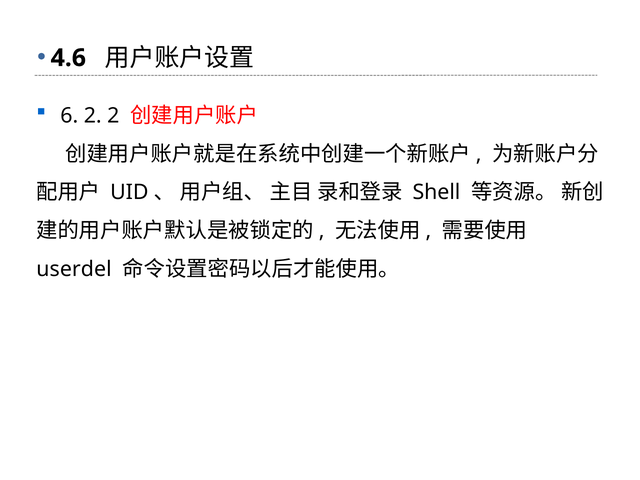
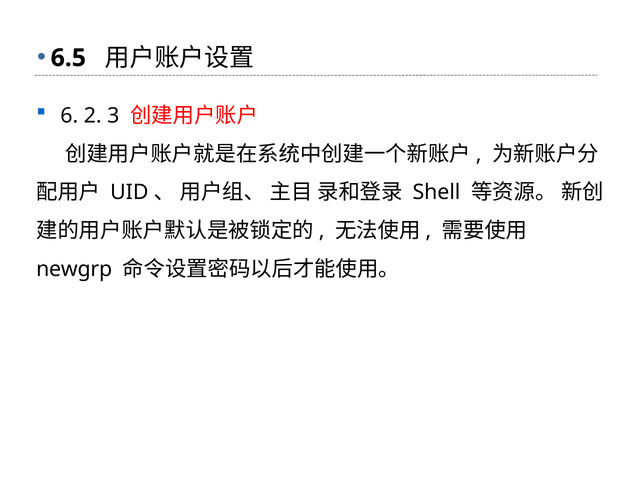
4.6: 4.6 -> 6.5 (68, 58)
2 2: 2 -> 3 (113, 116)
userdel: userdel -> newgrp (74, 269)
